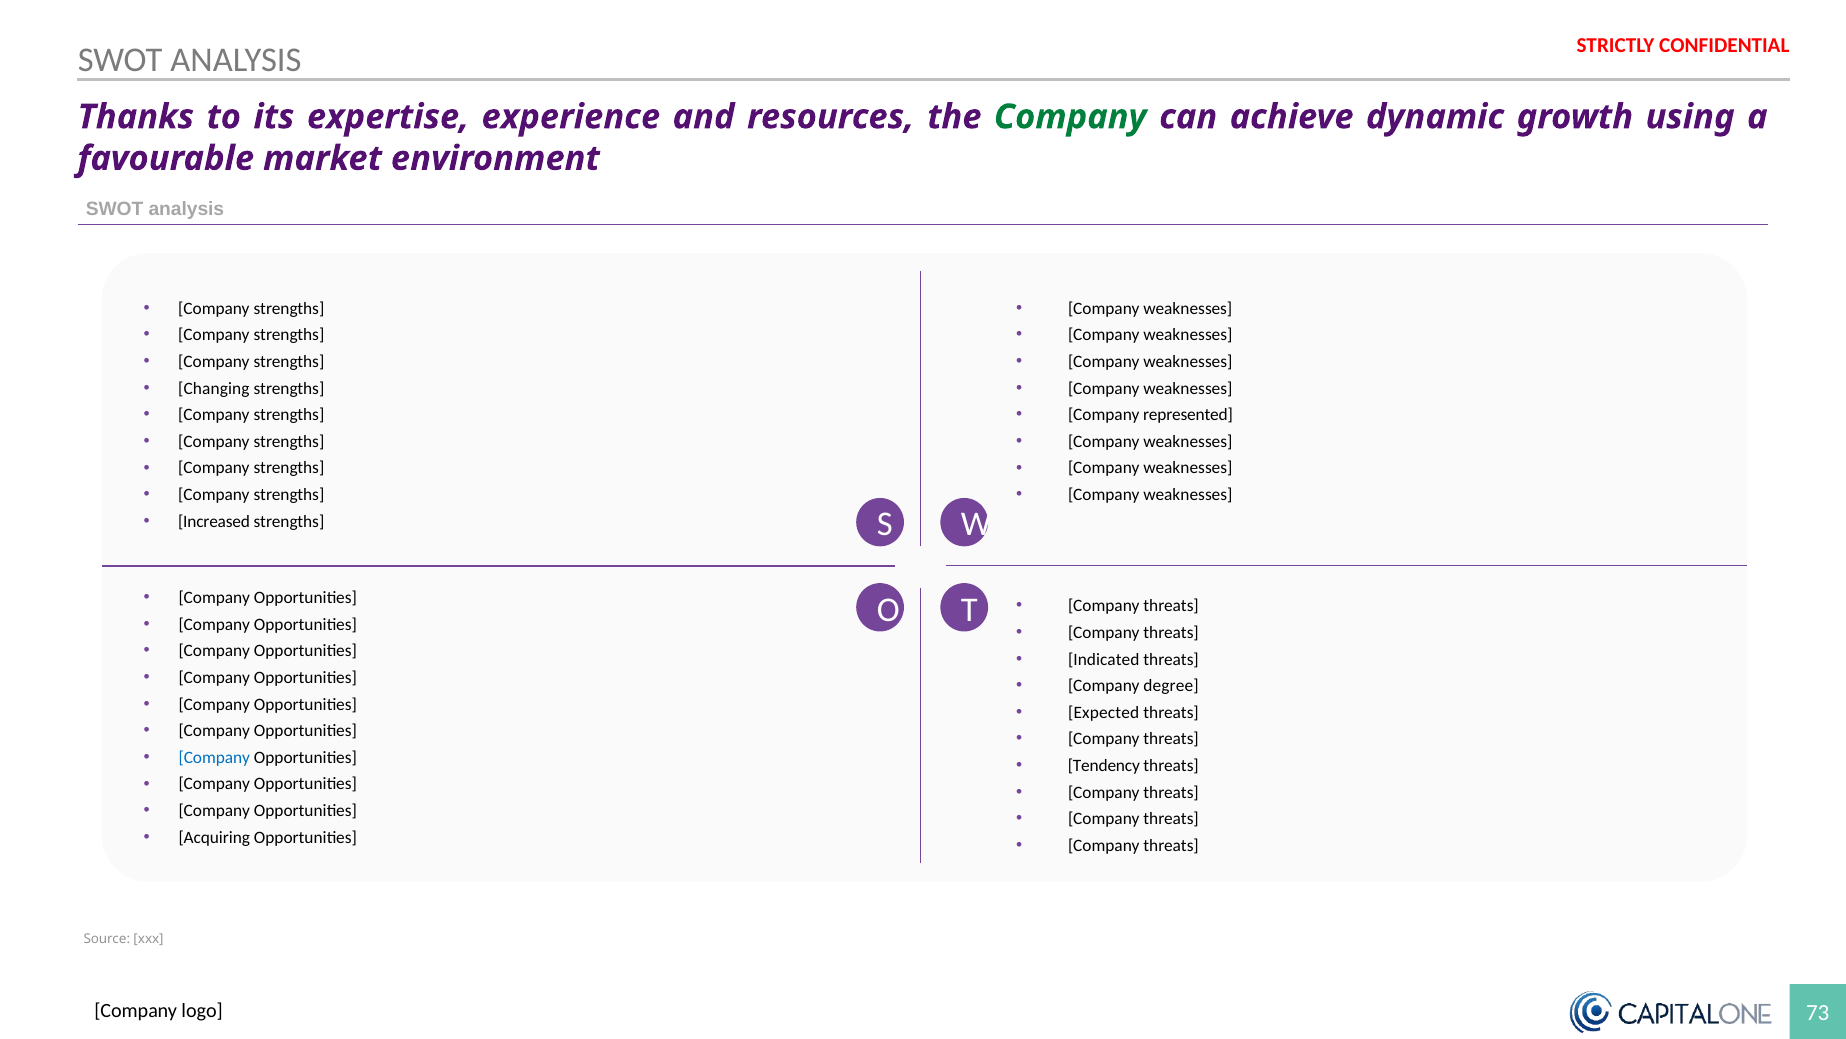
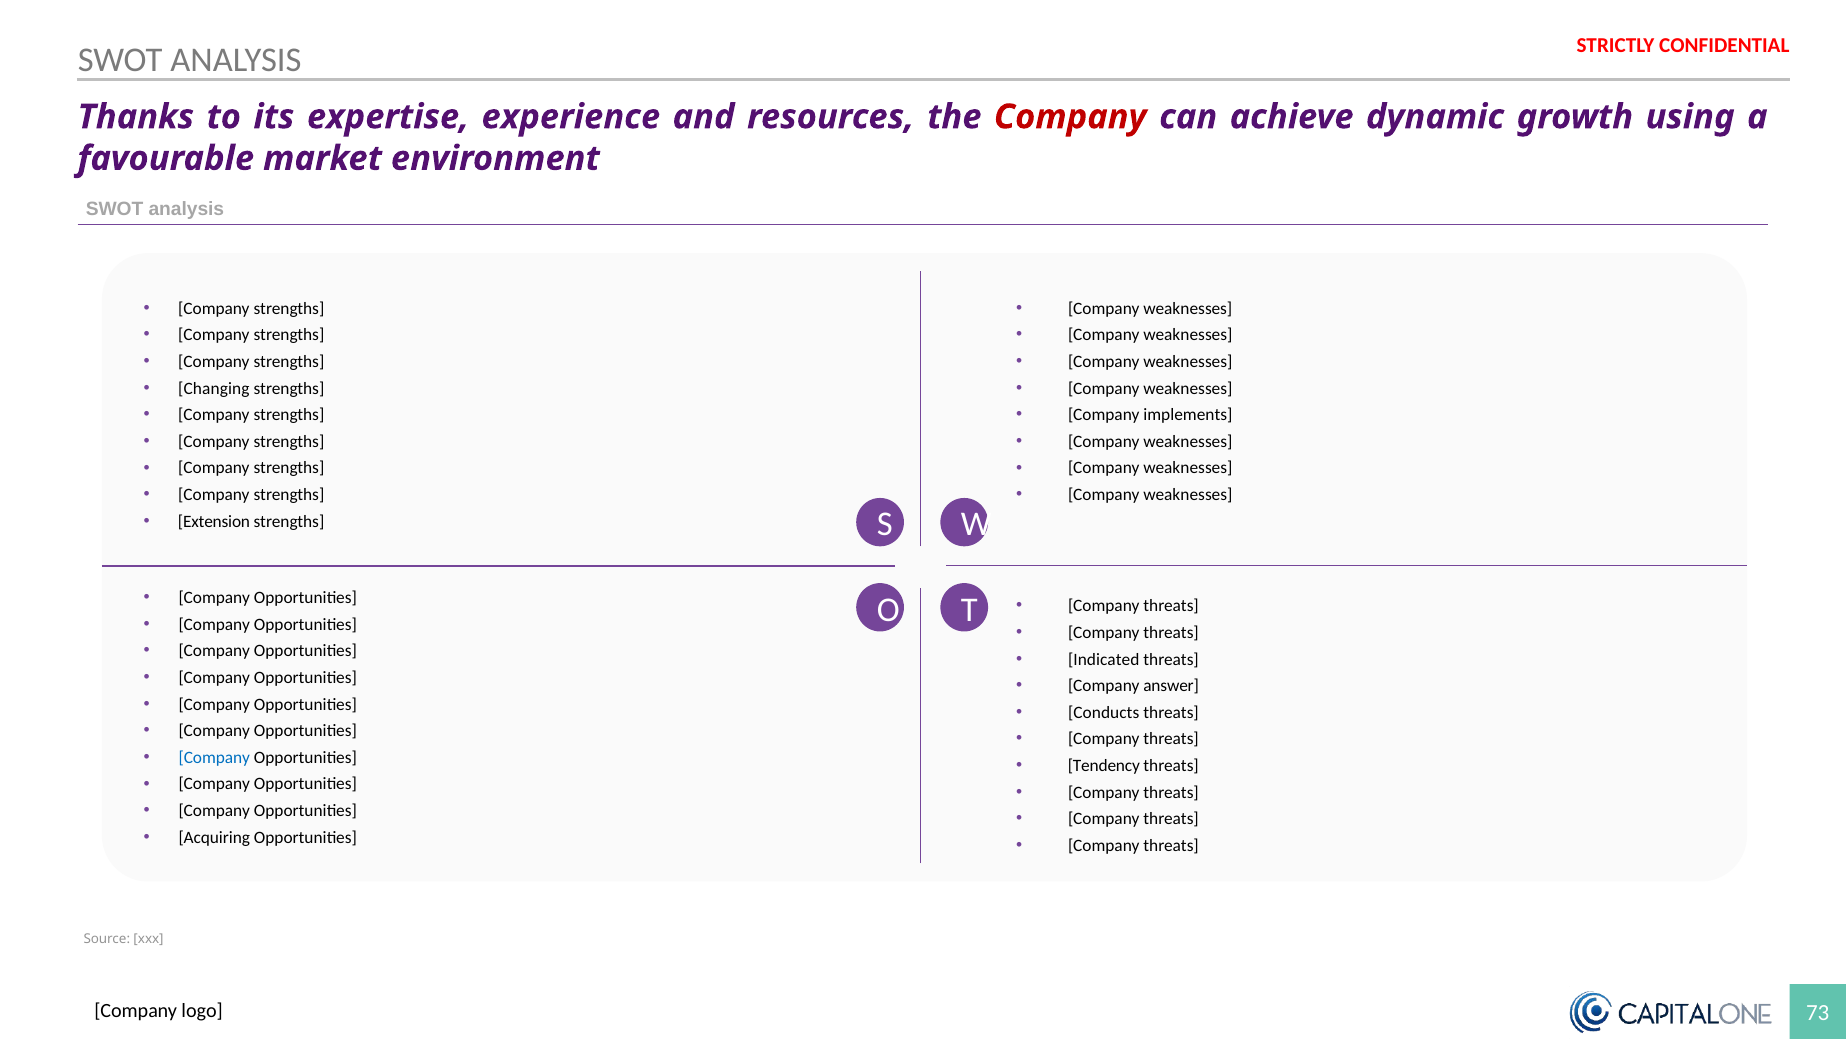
Company colour: green -> red (1070, 117)
represented: represented -> implements (1188, 415)
Increased: Increased -> Extension (214, 521)
degree: degree -> answer (1171, 686)
Expected: Expected -> Conducts (1104, 712)
